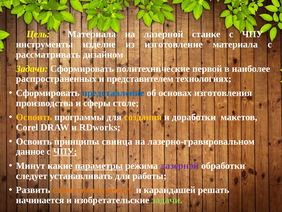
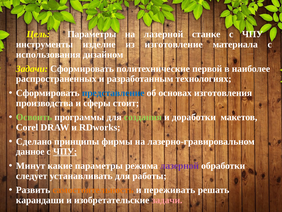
Цель Материала: Материала -> Параметры (92, 34)
рассматривать: рассматривать -> использования (48, 54)
представителем: представителем -> разработанным (140, 79)
столе: столе -> стоит (126, 103)
Освоить colour: yellow -> light green (34, 117)
создания colour: yellow -> light green (143, 117)
Освоить: Освоить -> Сделано (34, 141)
свинца: свинца -> фирмы (117, 141)
параметры underline: present -> none (99, 165)
карандашей: карандашей -> переживать (170, 190)
начинается: начинается -> карандаши (40, 200)
задачи colour: light green -> pink (167, 200)
